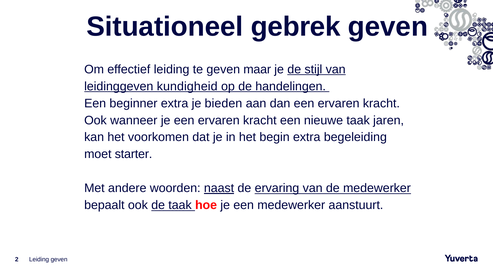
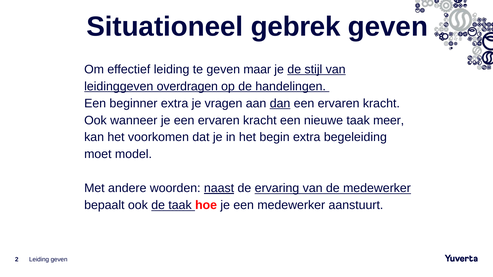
kundigheid: kundigheid -> overdragen (187, 86)
bieden: bieden -> vragen (224, 103)
dan underline: none -> present (280, 103)
jaren: jaren -> meer (389, 120)
starter: starter -> model (133, 154)
